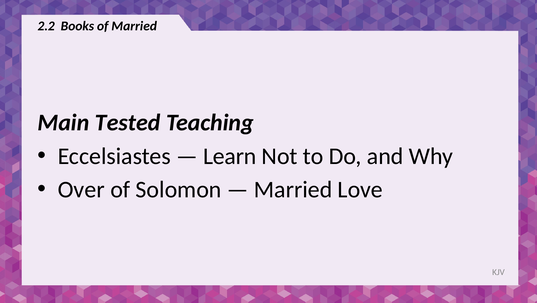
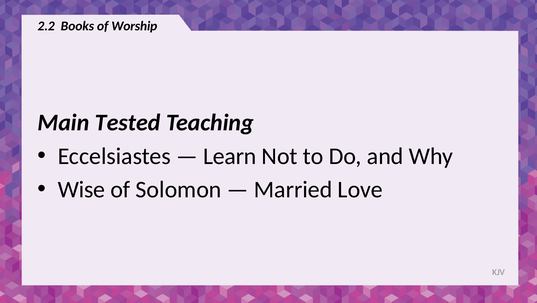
of Married: Married -> Worship (134, 26)
Over: Over -> Wise (81, 190)
